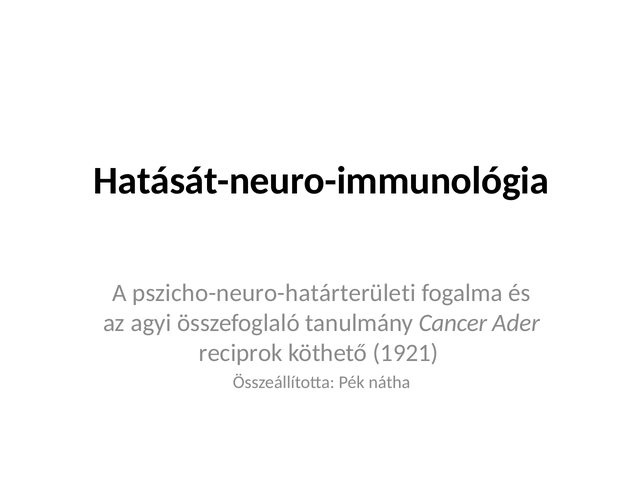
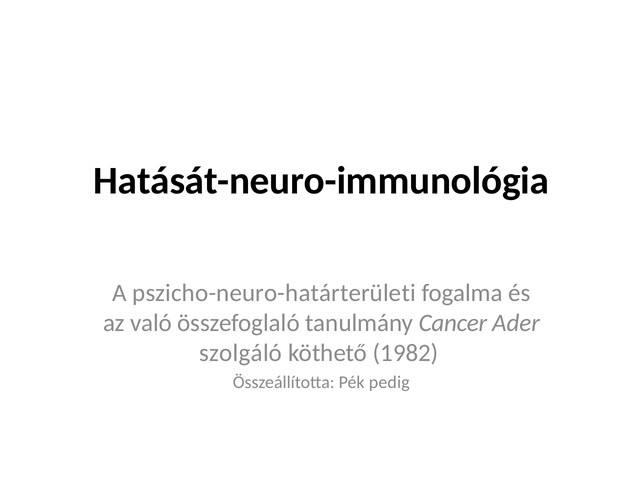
agyi: agyi -> való (151, 323)
reciprok: reciprok -> szolgáló (241, 353)
1921: 1921 -> 1982 (406, 353)
nátha: nátha -> pedig (389, 382)
